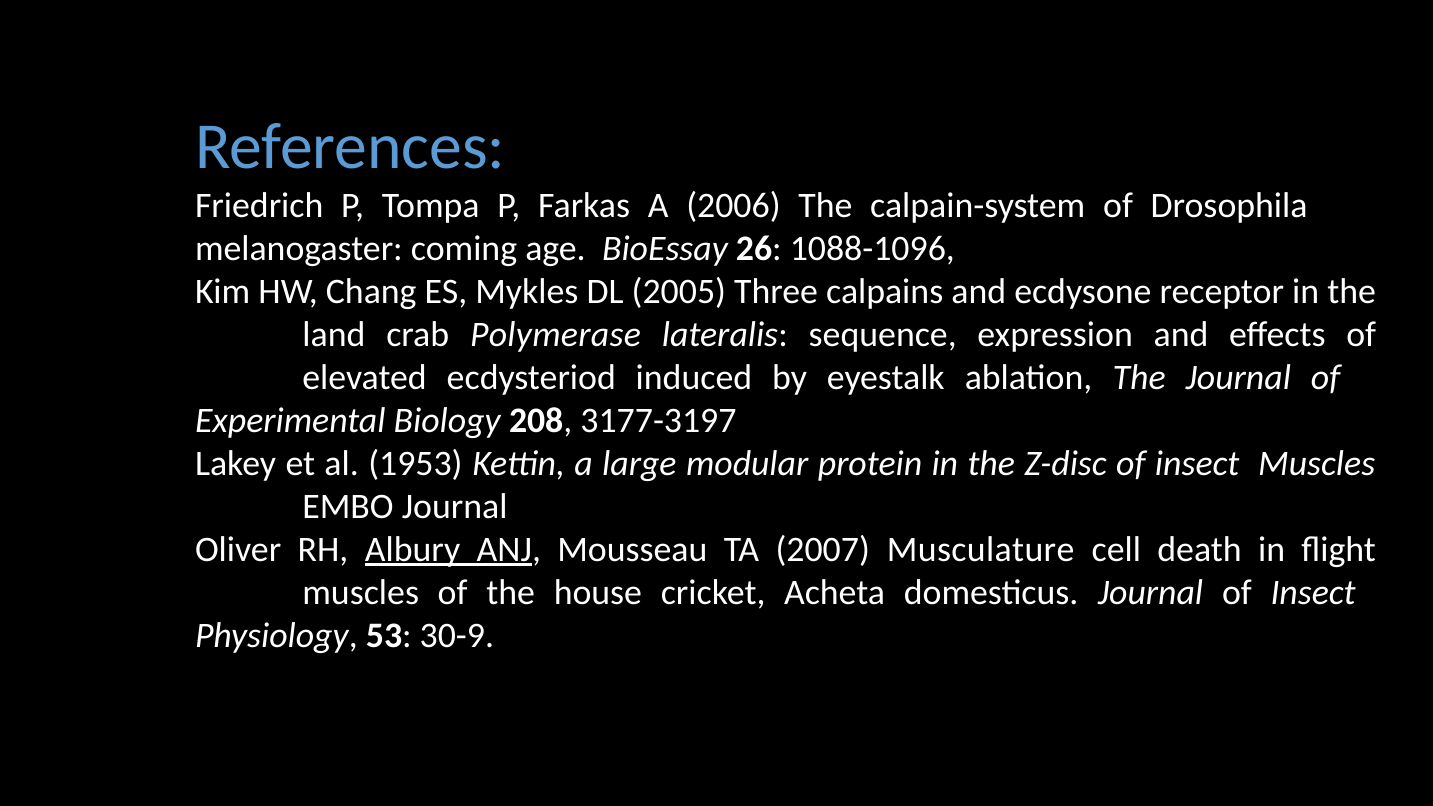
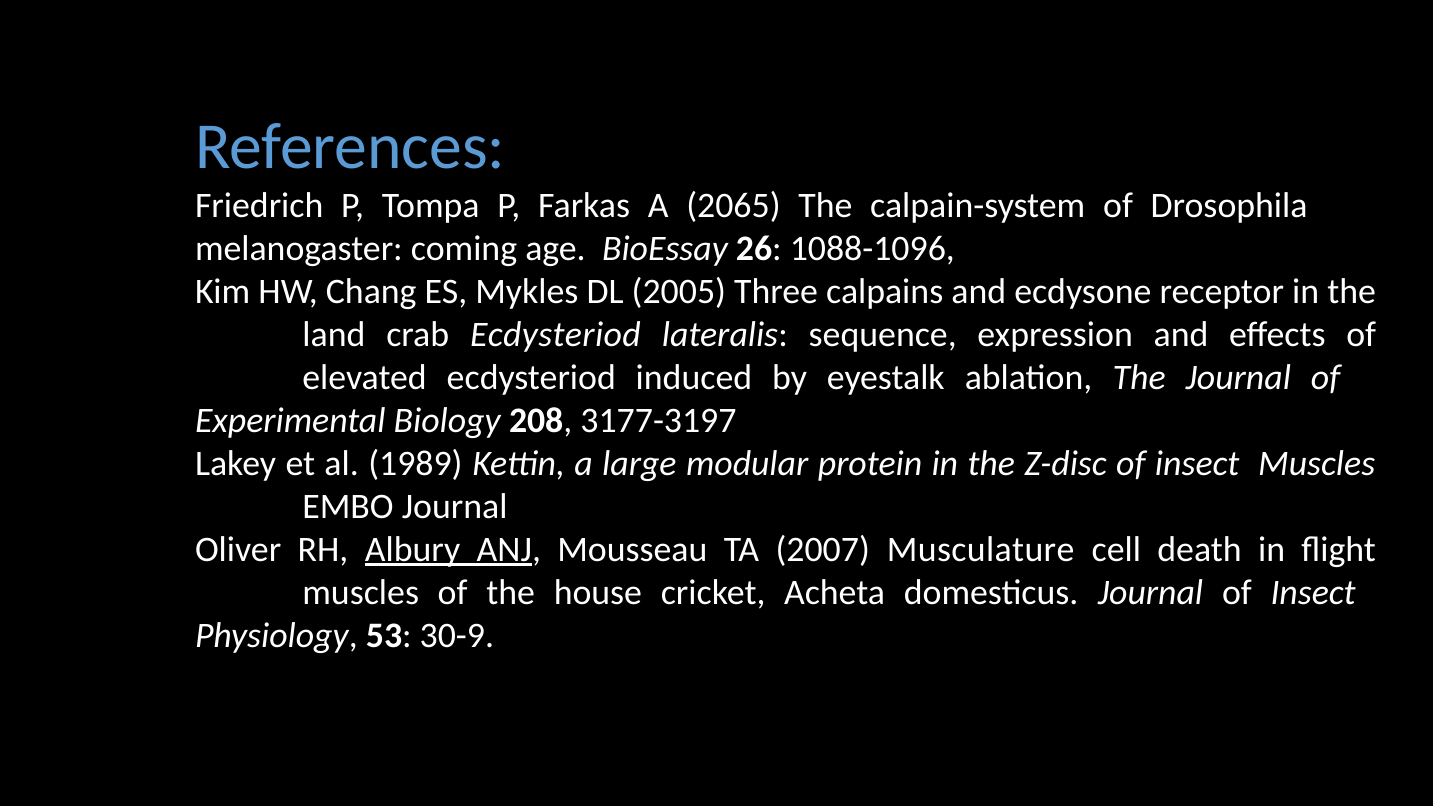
2006: 2006 -> 2065 (733, 205)
crab Polymerase: Polymerase -> Ecdysteriod (555, 334)
1953: 1953 -> 1989 (415, 463)
